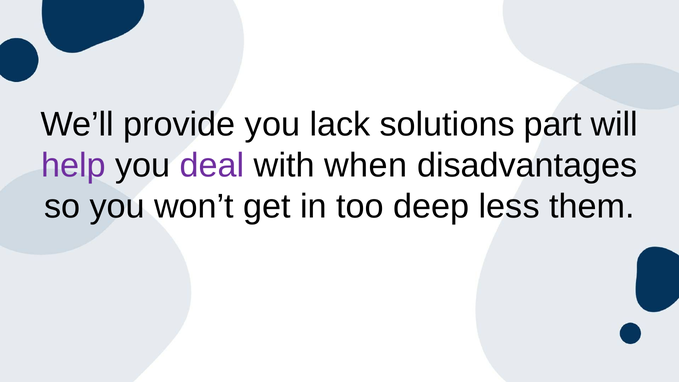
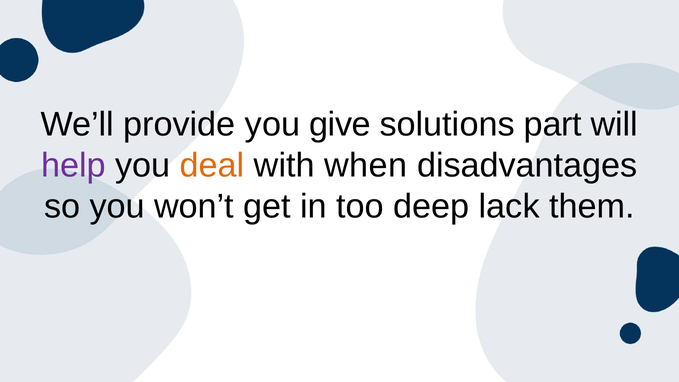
lack: lack -> give (340, 124)
deal colour: purple -> orange (212, 165)
less: less -> lack (509, 206)
